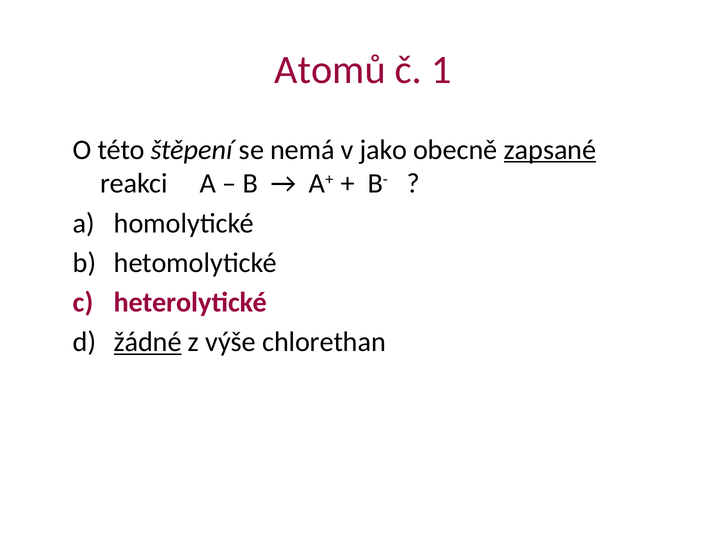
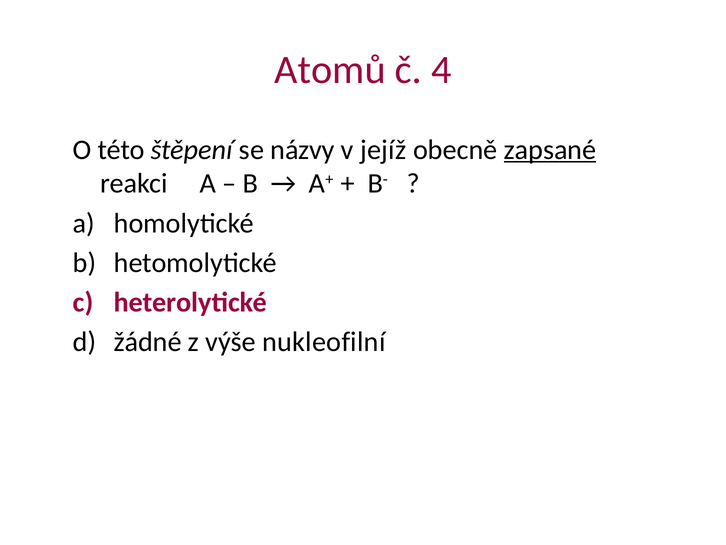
1: 1 -> 4 (441, 70)
nemá: nemá -> názvy (302, 150)
jako: jako -> jejíž (383, 150)
žádné underline: present -> none (148, 342)
chlorethan: chlorethan -> nukleofilní (324, 342)
